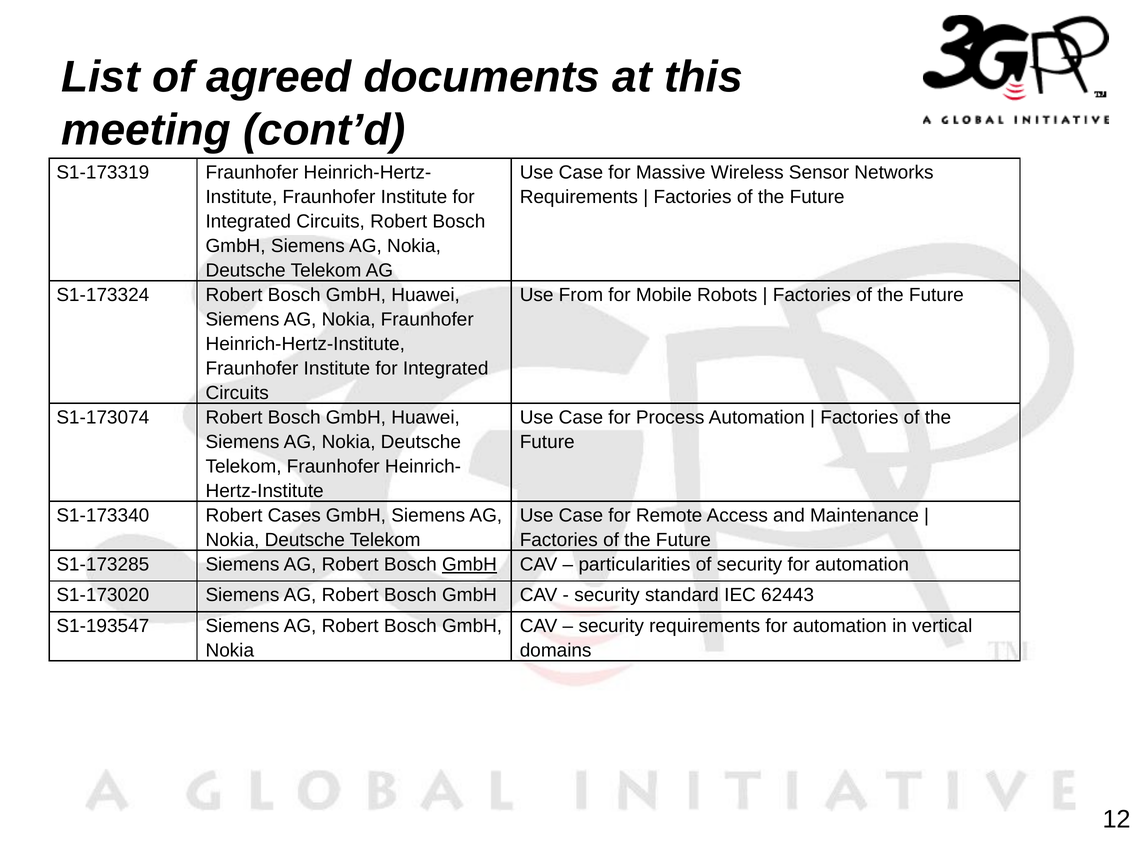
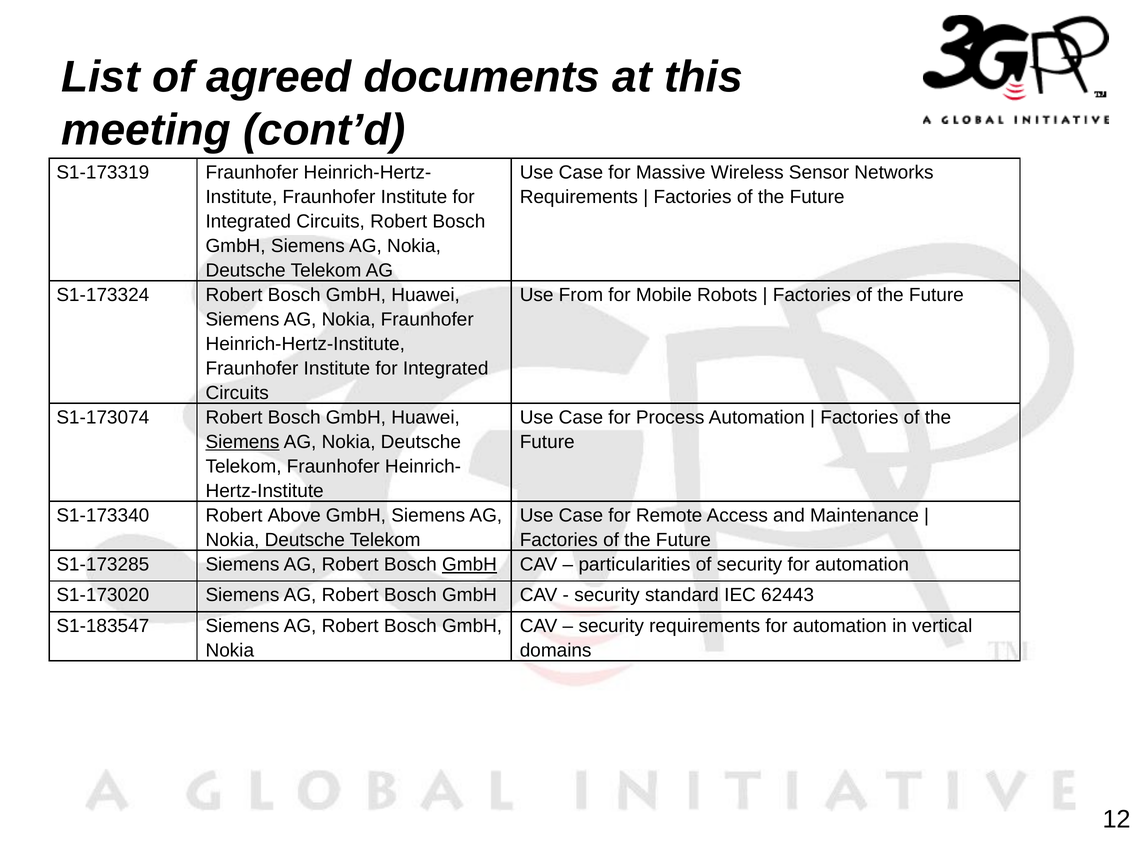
Siemens underline: none -> present (243, 442)
Cases: Cases -> Above (294, 516)
S1-193547: S1-193547 -> S1-183547 (103, 626)
